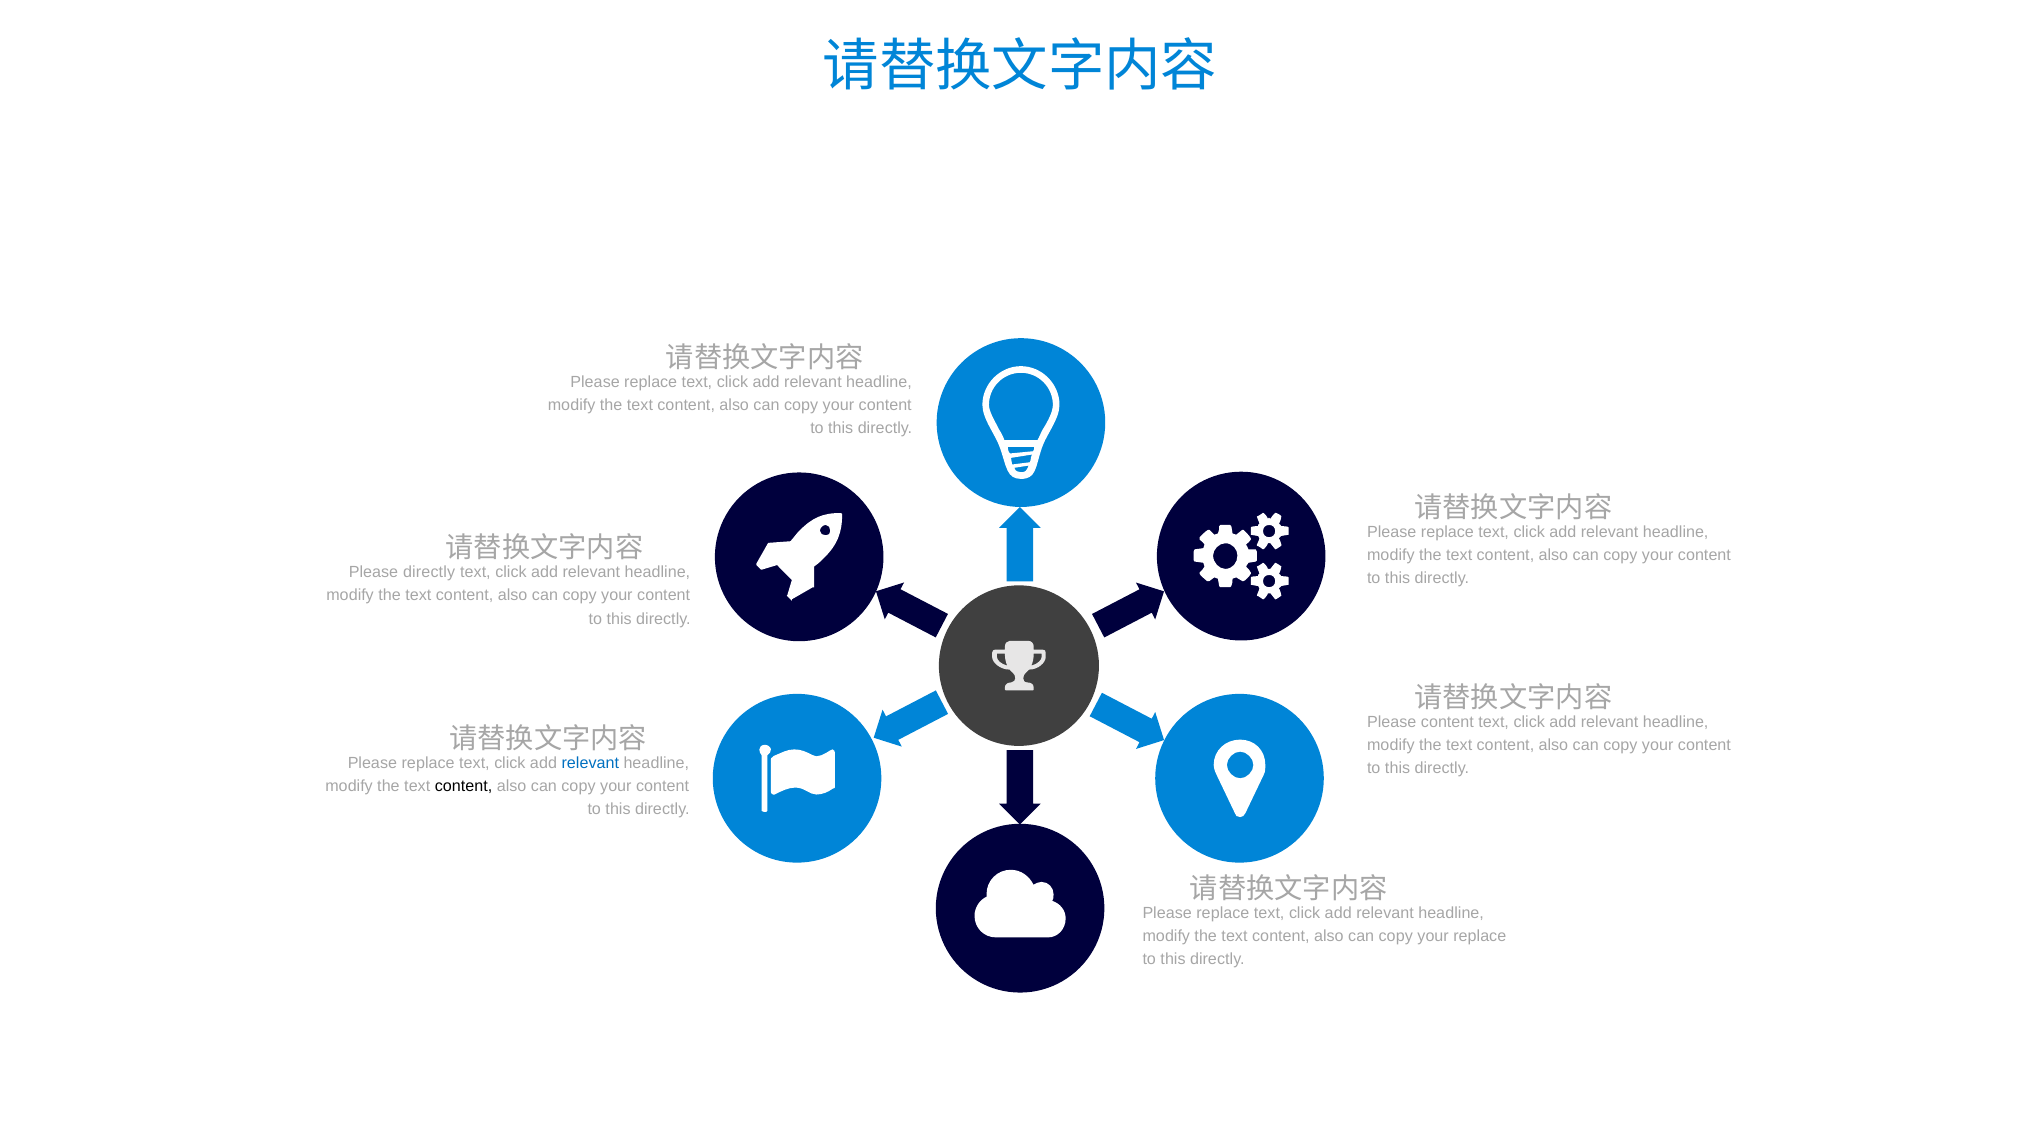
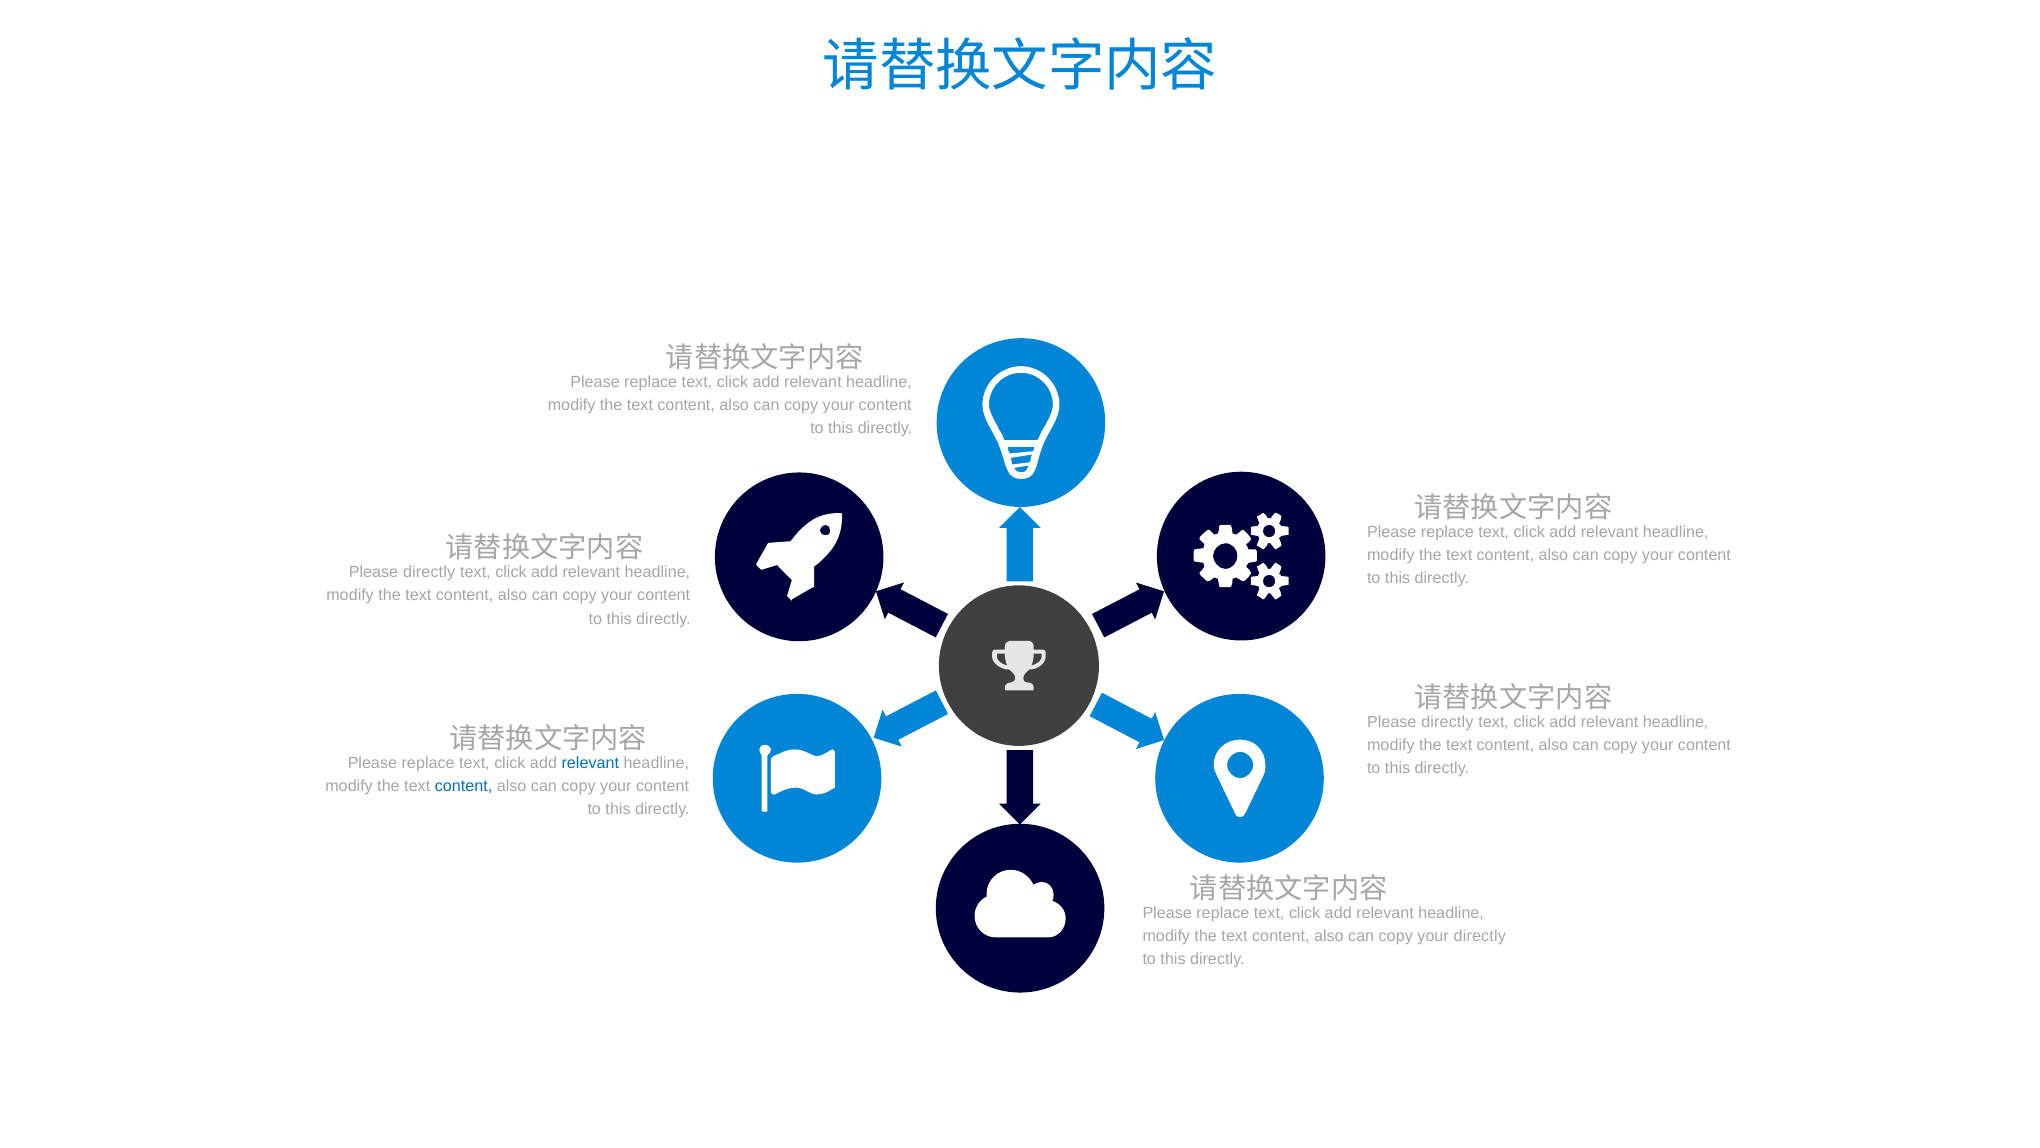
content: content -> directly (1447, 722)
content colour: black -> blue (464, 786)
your replace: replace -> directly (1480, 935)
